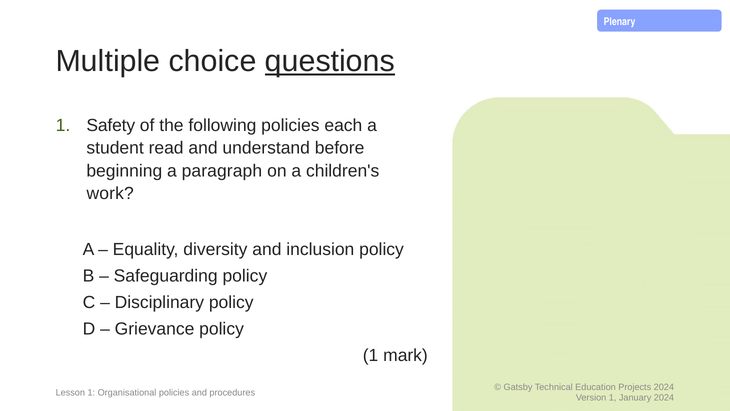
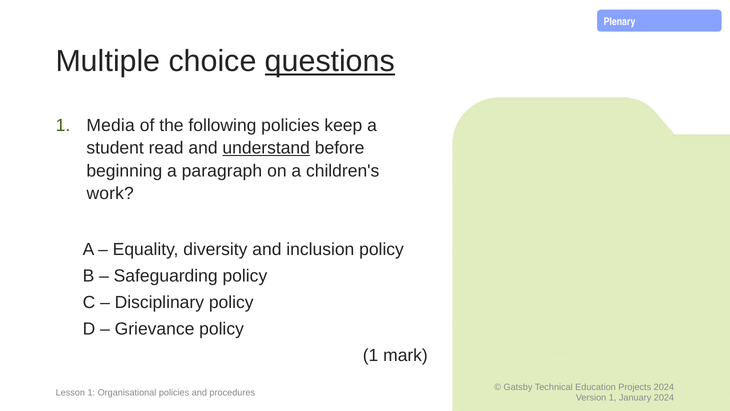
Safety: Safety -> Media (111, 125)
each: each -> keep (343, 125)
understand underline: none -> present (266, 148)
